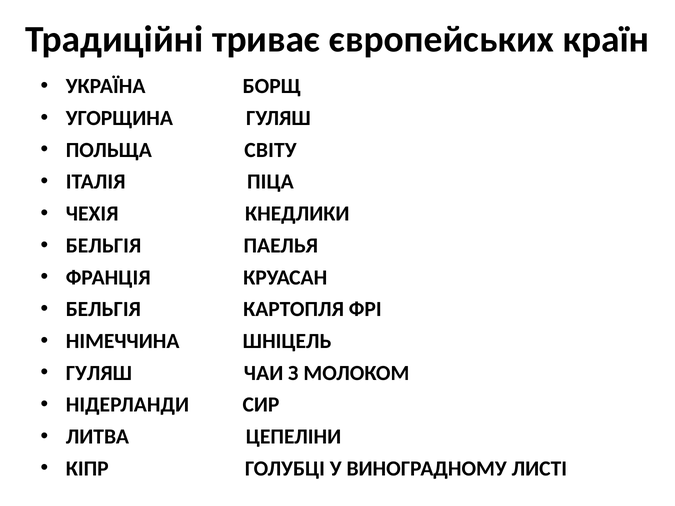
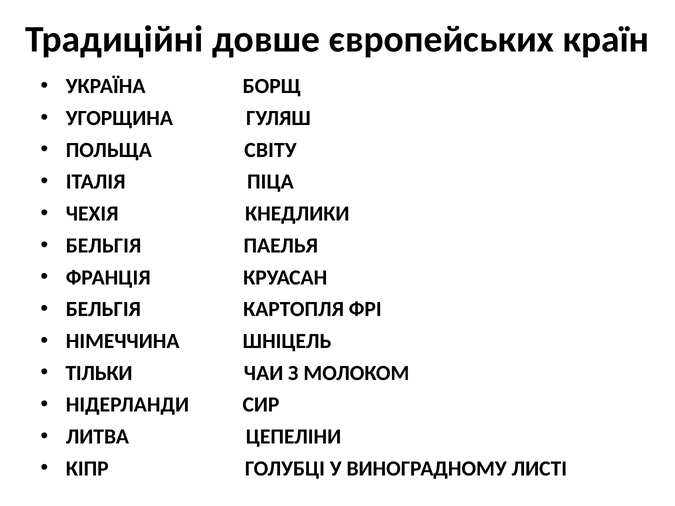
триває: триває -> довше (266, 40)
ГУЛЯШ: ГУЛЯШ -> ТІЛЬКИ (99, 373)
